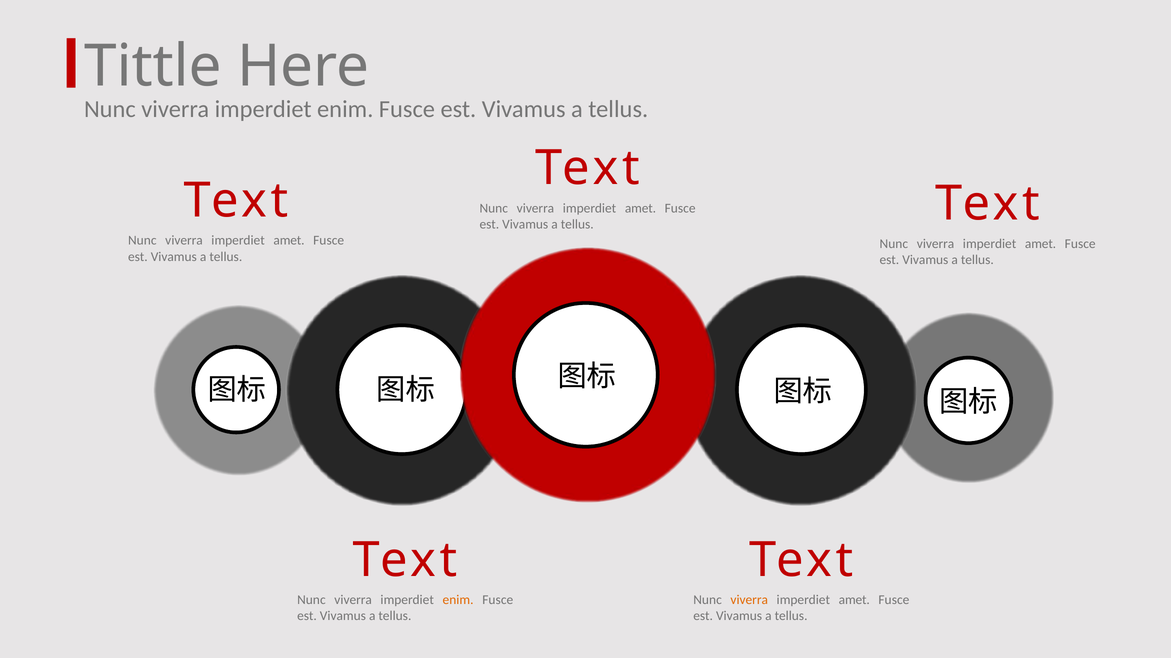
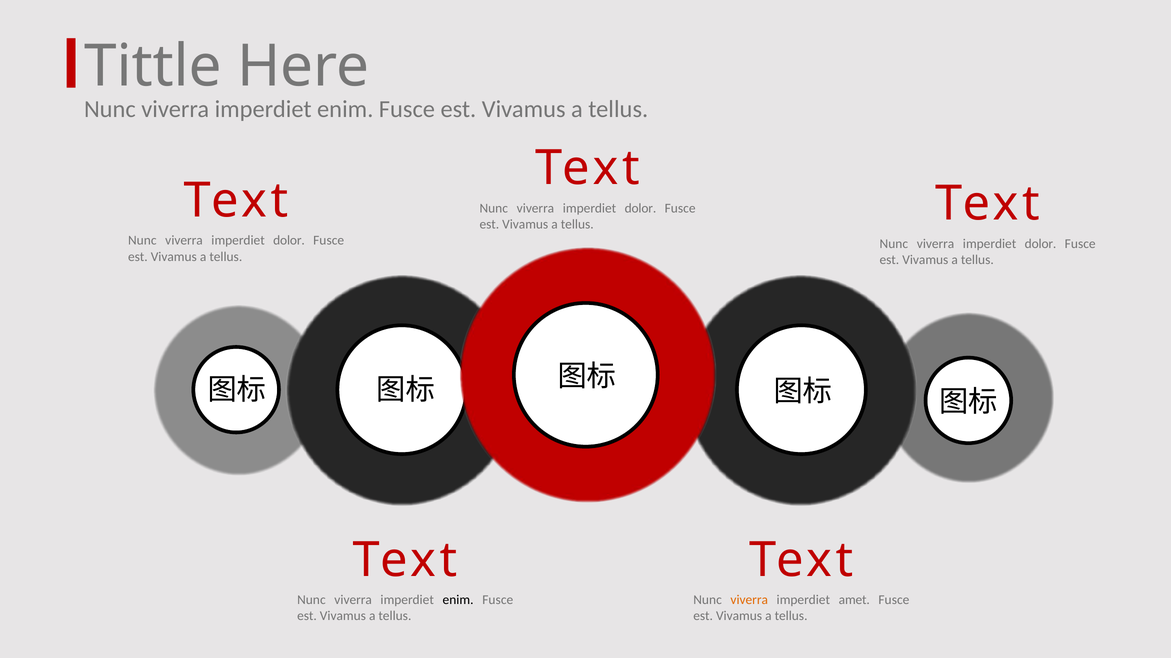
amet: amet -> dolor (640, 209)
amet: amet -> dolor (289, 241)
amet: amet -> dolor (1041, 244)
enim colour: orange -> black (458, 601)
